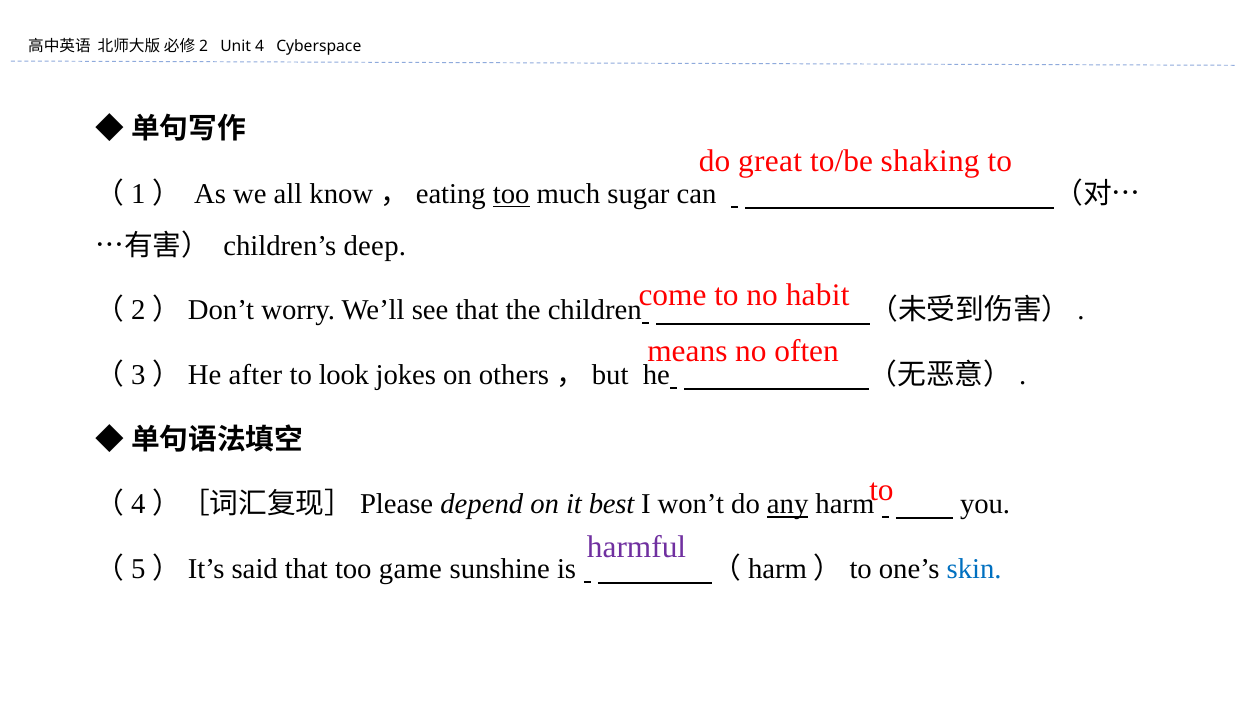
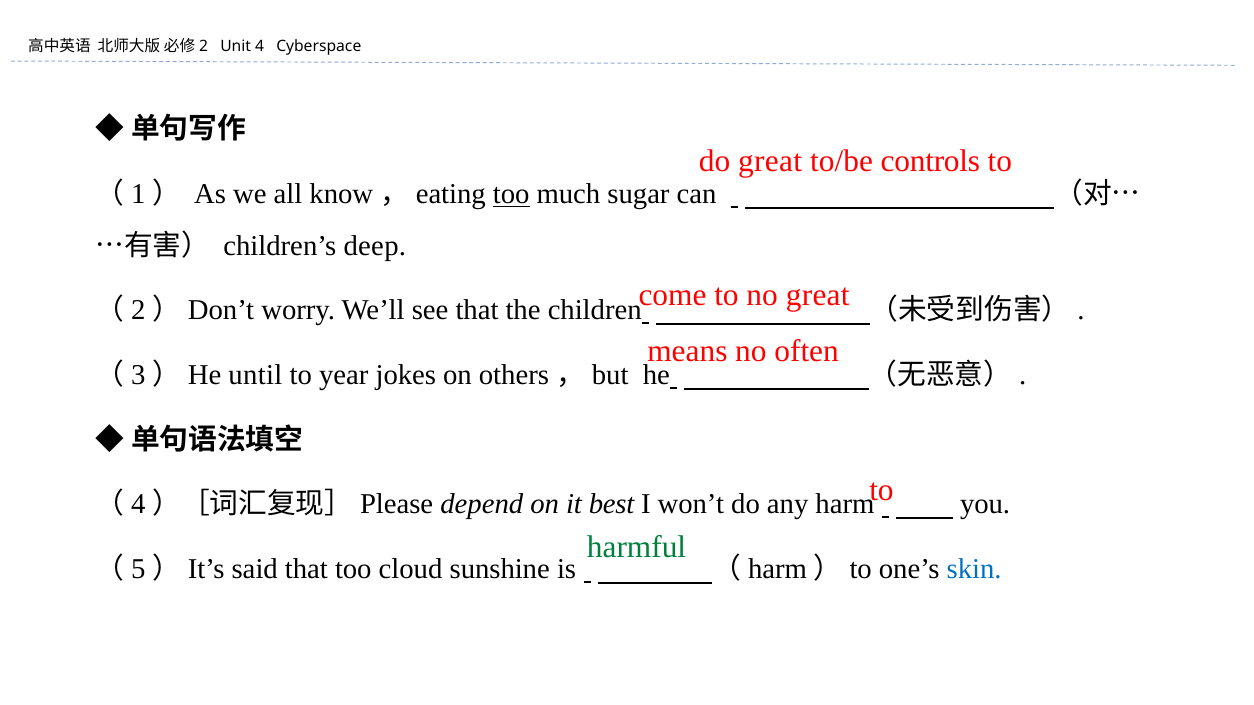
shaking: shaking -> controls (930, 162)
no habit: habit -> great (818, 295)
after: after -> until (255, 375)
look: look -> year (344, 375)
any underline: present -> none (788, 505)
harmful colour: purple -> green (637, 547)
game: game -> cloud (411, 569)
